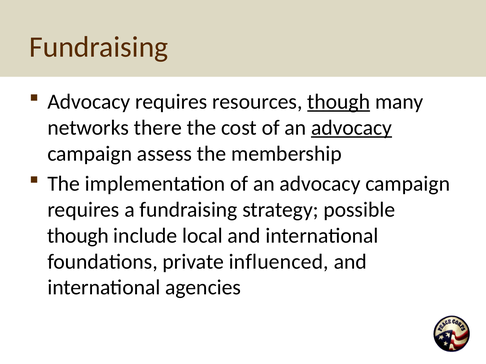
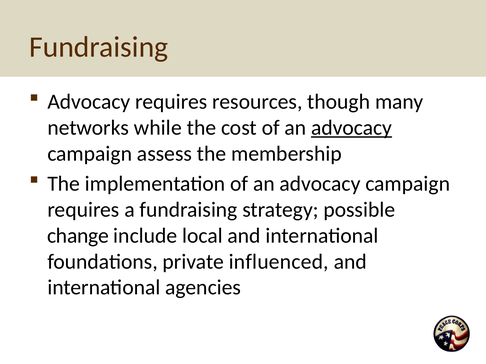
though underline: present -> none (339, 102)
there: there -> while (158, 128)
though: though -> change (78, 236)
